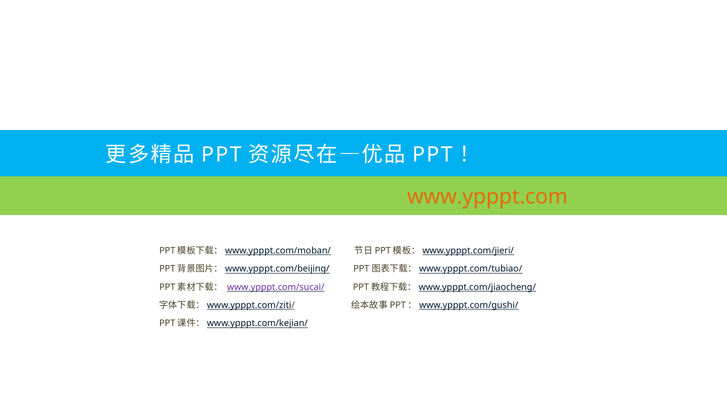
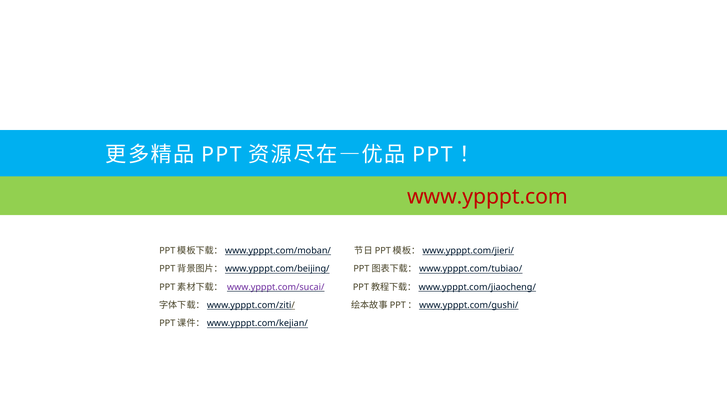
www.ypppt.com colour: orange -> red (487, 197)
